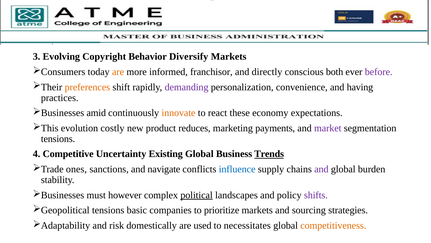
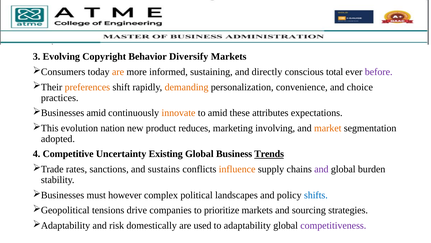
franchisor: franchisor -> sustaining (211, 72)
both: both -> total (335, 72)
demanding colour: purple -> orange (187, 87)
having: having -> choice (360, 87)
to react: react -> amid (218, 113)
economy: economy -> attributes (270, 113)
costly: costly -> nation (113, 128)
payments: payments -> involving (275, 128)
market colour: purple -> orange (328, 128)
tensions: tensions -> adopted (58, 139)
ones: ones -> rates (77, 169)
navigate: navigate -> sustains (164, 169)
influence colour: blue -> orange (237, 169)
political underline: present -> none (197, 195)
shifts colour: purple -> blue (316, 195)
basic: basic -> drive (137, 210)
necessitates: necessitates -> adaptability (247, 225)
competitiveness colour: orange -> purple (333, 225)
